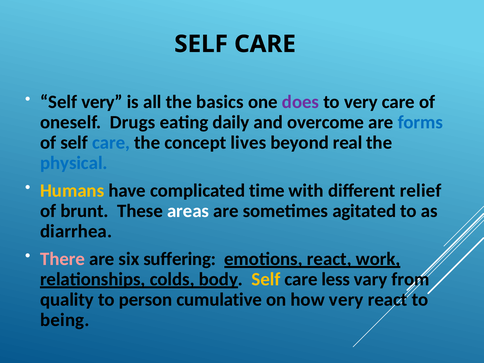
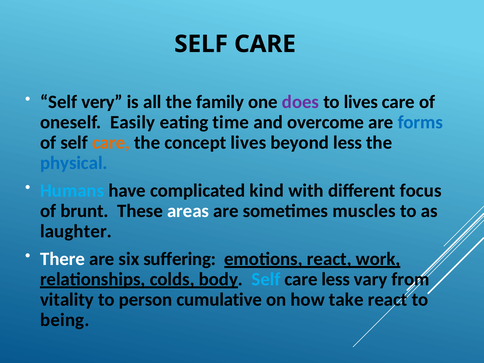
basics: basics -> family (220, 102)
to very: very -> lives (361, 102)
Drugs: Drugs -> Easily (133, 122)
daily: daily -> time (231, 122)
care colour: blue -> orange (111, 143)
beyond real: real -> less (348, 143)
Humans colour: yellow -> light blue (72, 191)
time: time -> kind (267, 191)
relief: relief -> focus (421, 191)
agitated: agitated -> muscles (364, 211)
diarrhea: diarrhea -> laughter (76, 231)
There colour: pink -> white (63, 259)
Self colour: yellow -> light blue (266, 279)
quality: quality -> vitality (67, 300)
how very: very -> take (346, 300)
